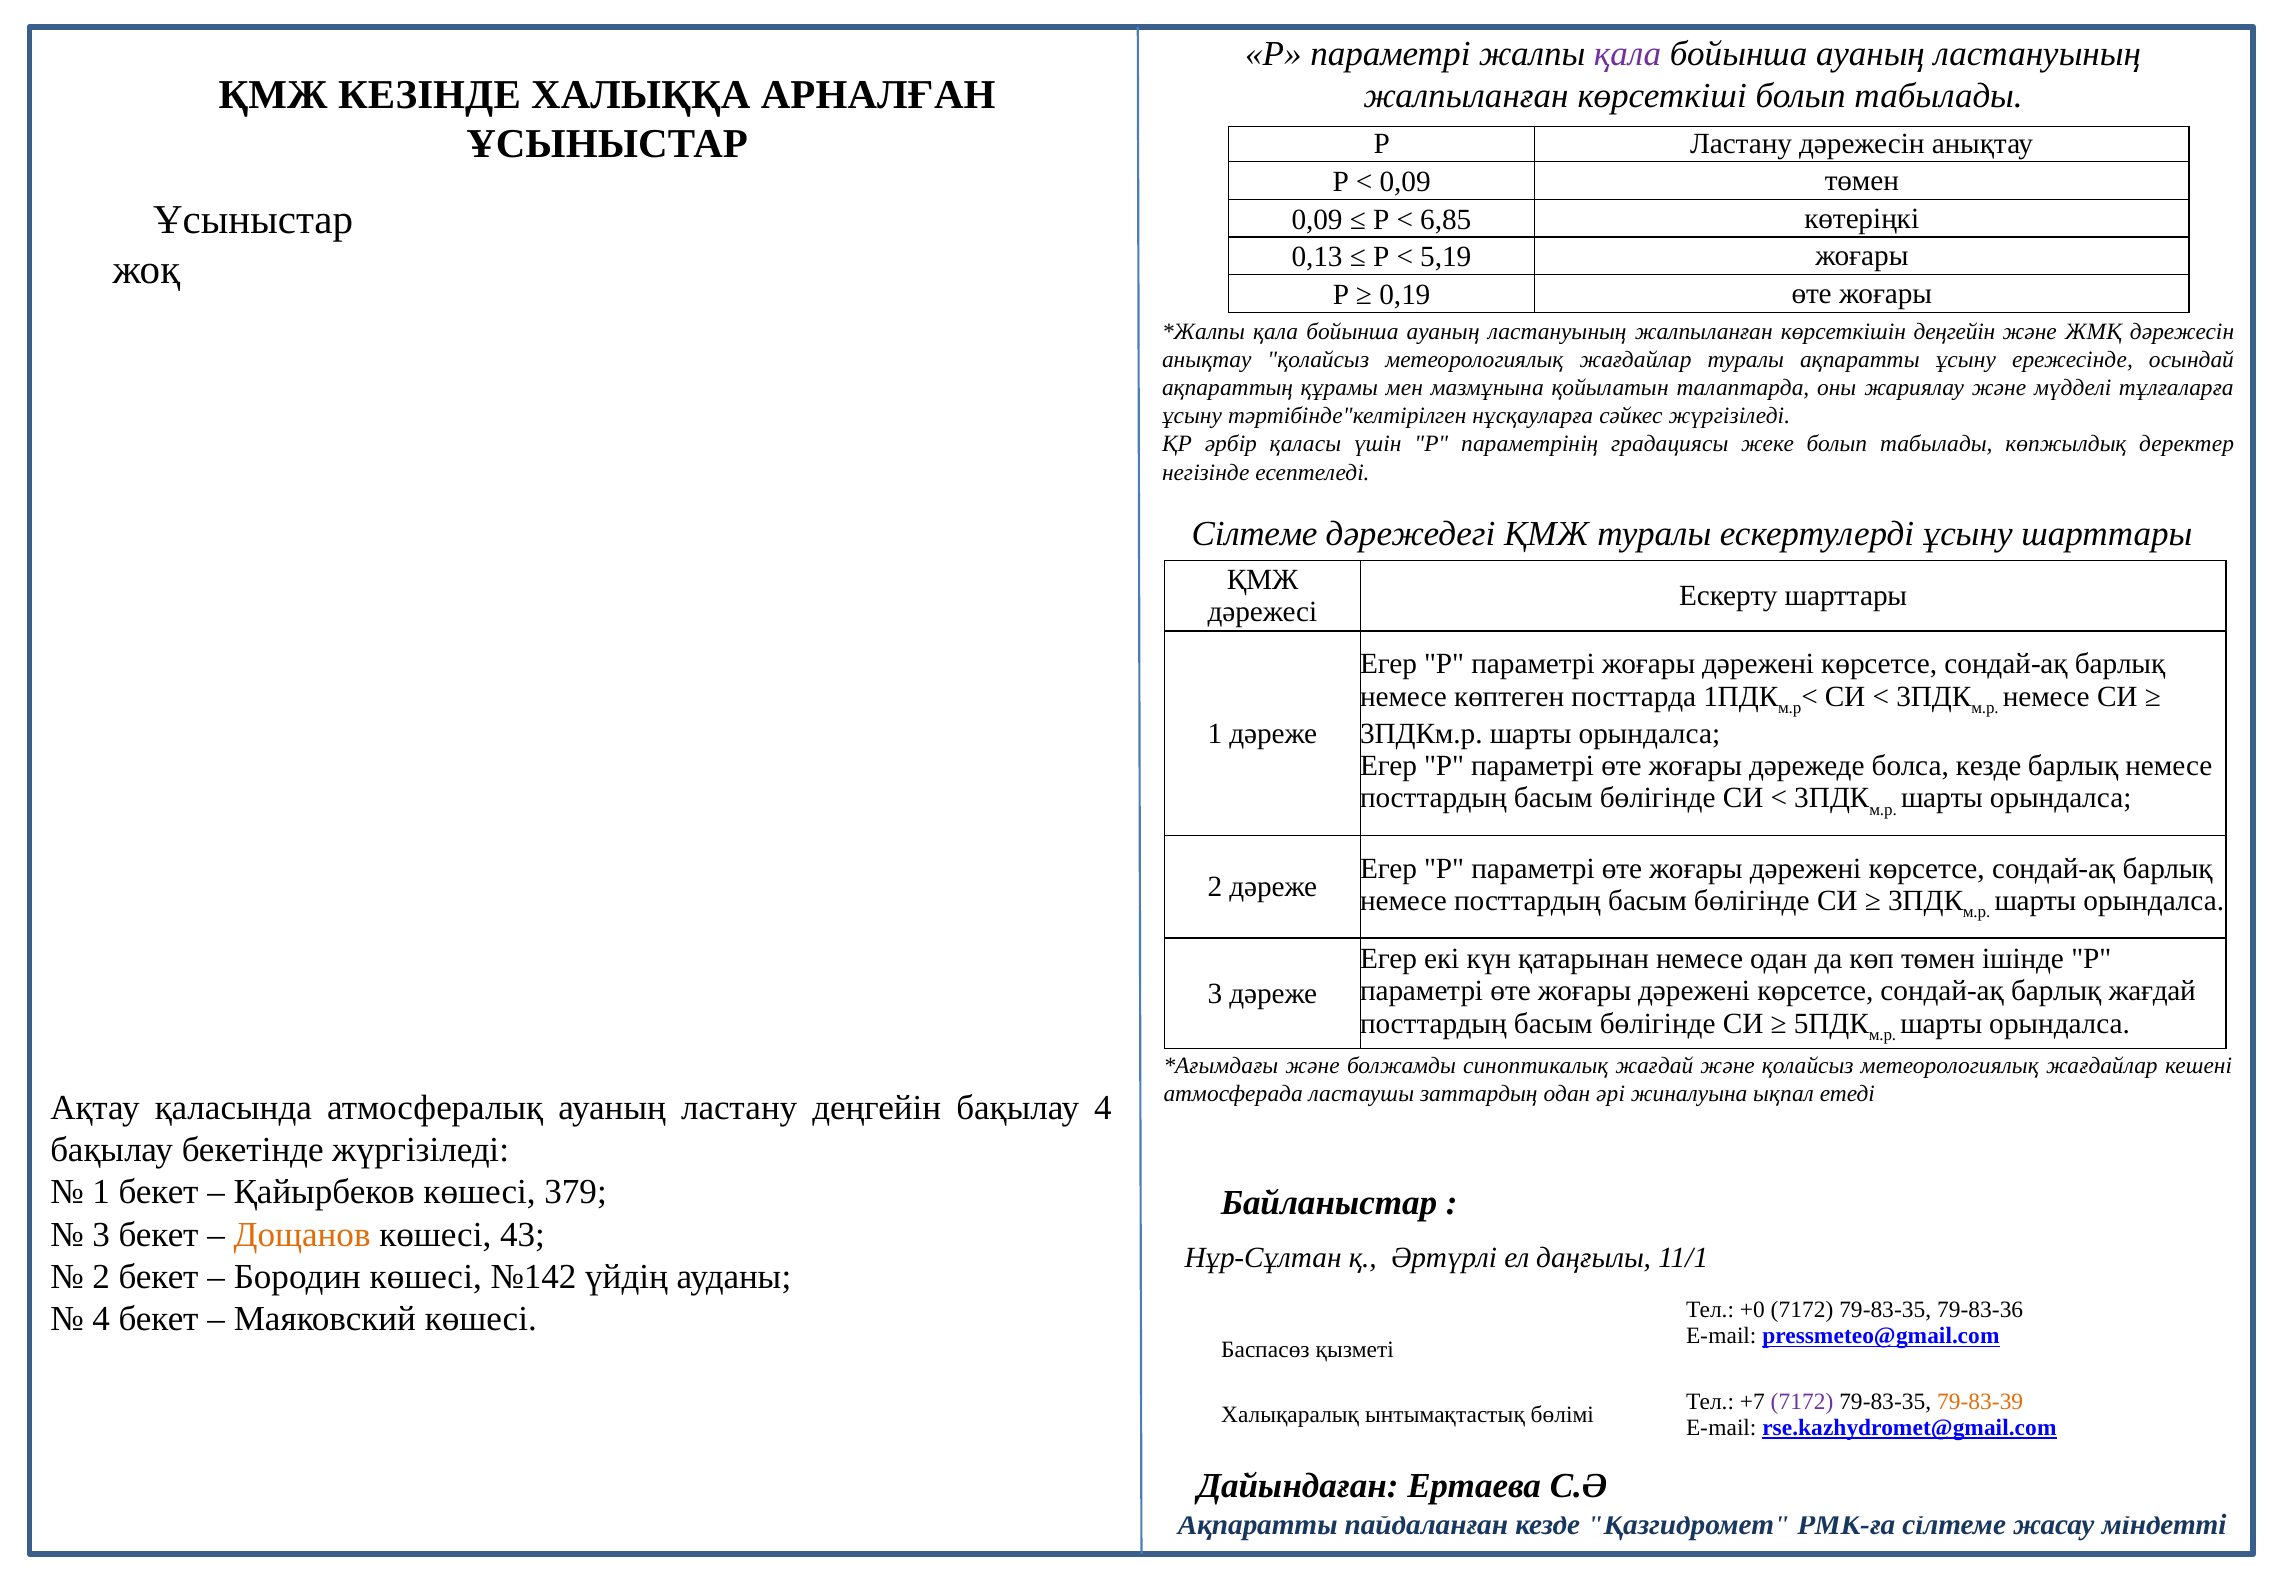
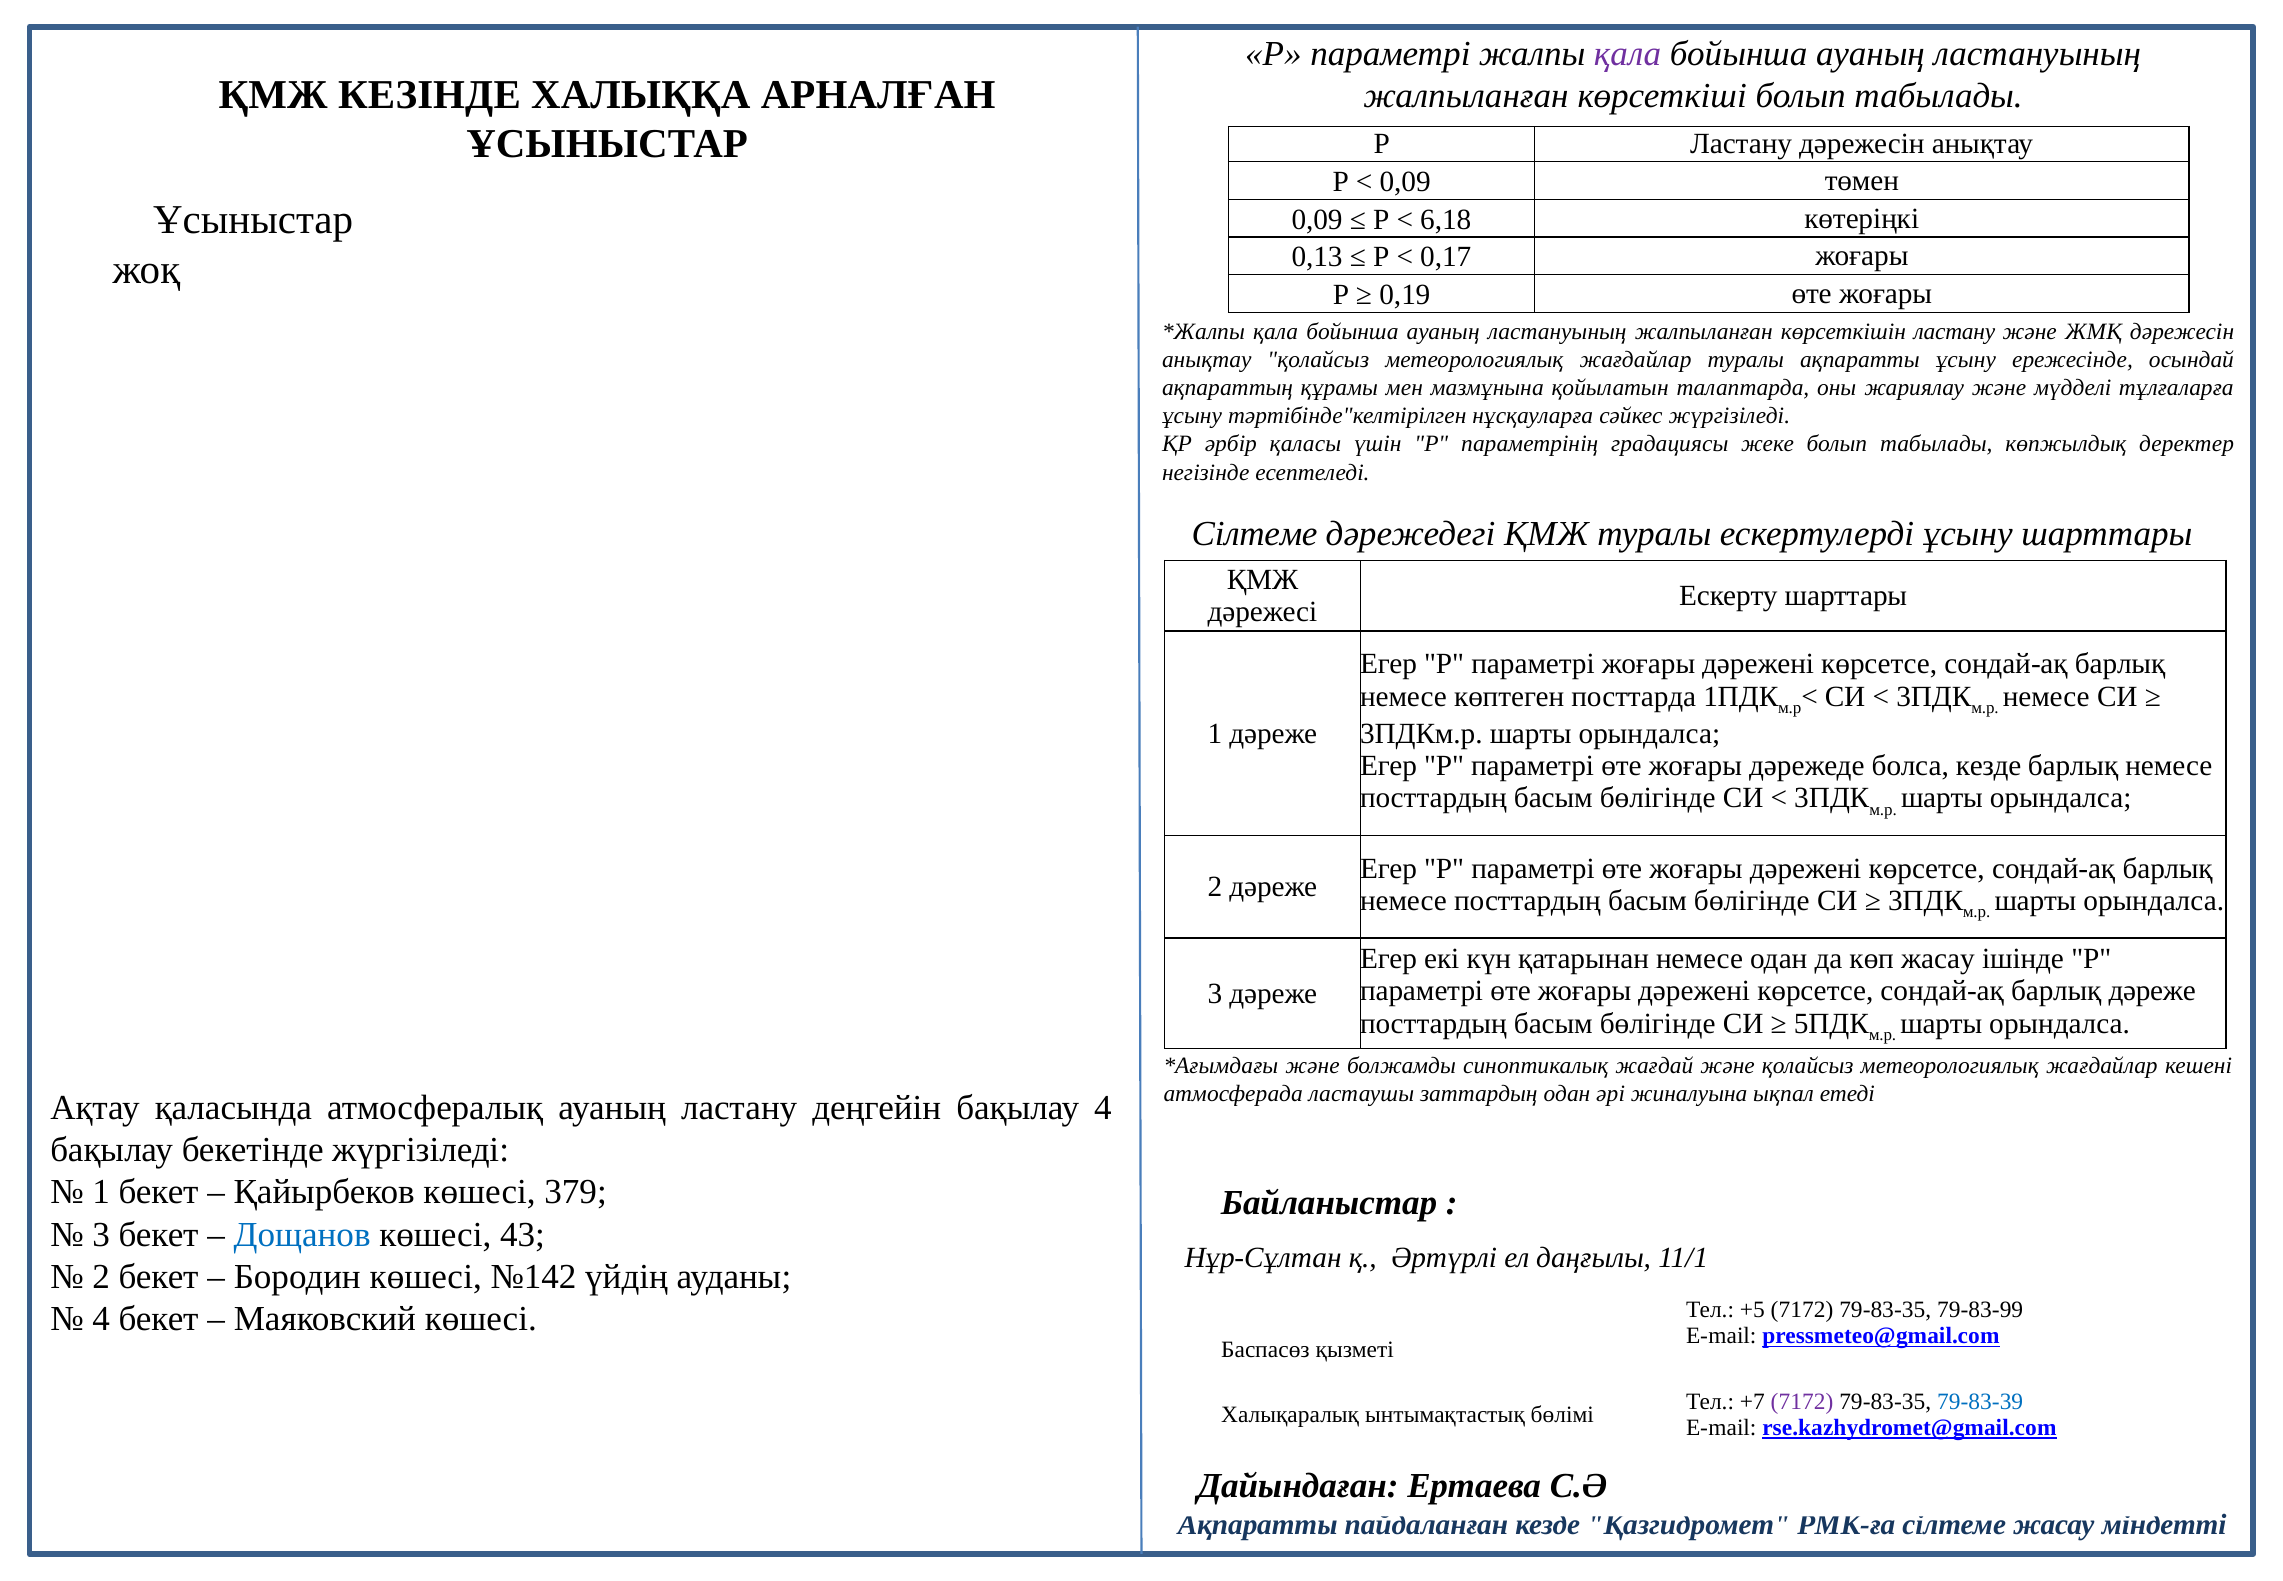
6,85: 6,85 -> 6,18 (1446, 219)
5,19: 5,19 -> 0,17 (1446, 257)
көрсеткішін деңгейін: деңгейін -> ластану (1954, 332)
көп төмен: төмен -> жасау (1938, 958)
барлық жағдай: жағдай -> дәреже (2152, 991)
Дощанов colour: orange -> blue (302, 1234)
+0: +0 -> +5 (1752, 1310)
79-83-36: 79-83-36 -> 79-83-99 (1980, 1310)
79-83-39 colour: orange -> blue (1980, 1401)
